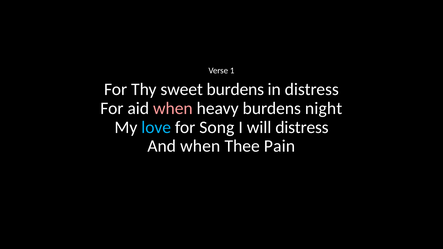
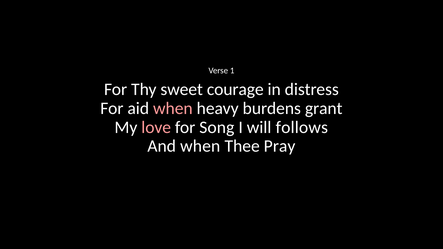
sweet burdens: burdens -> courage (235, 89)
night: night -> grant (324, 108)
love colour: light blue -> pink (156, 127)
will distress: distress -> follows (302, 127)
Pain: Pain -> Pray (280, 146)
